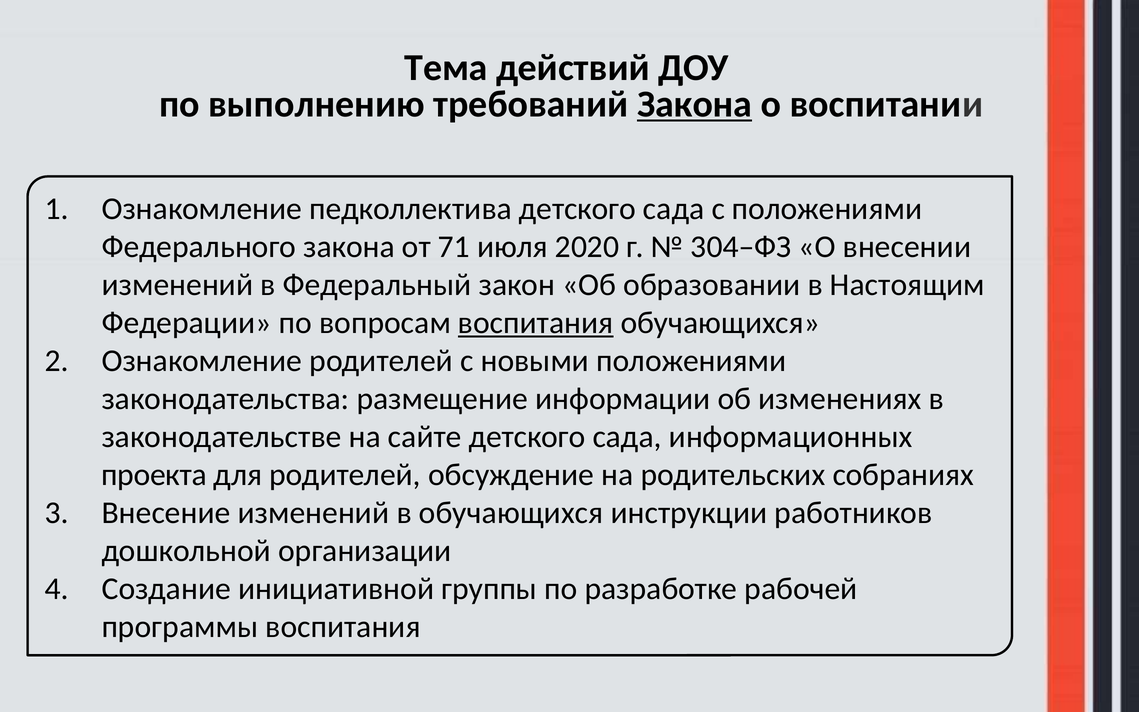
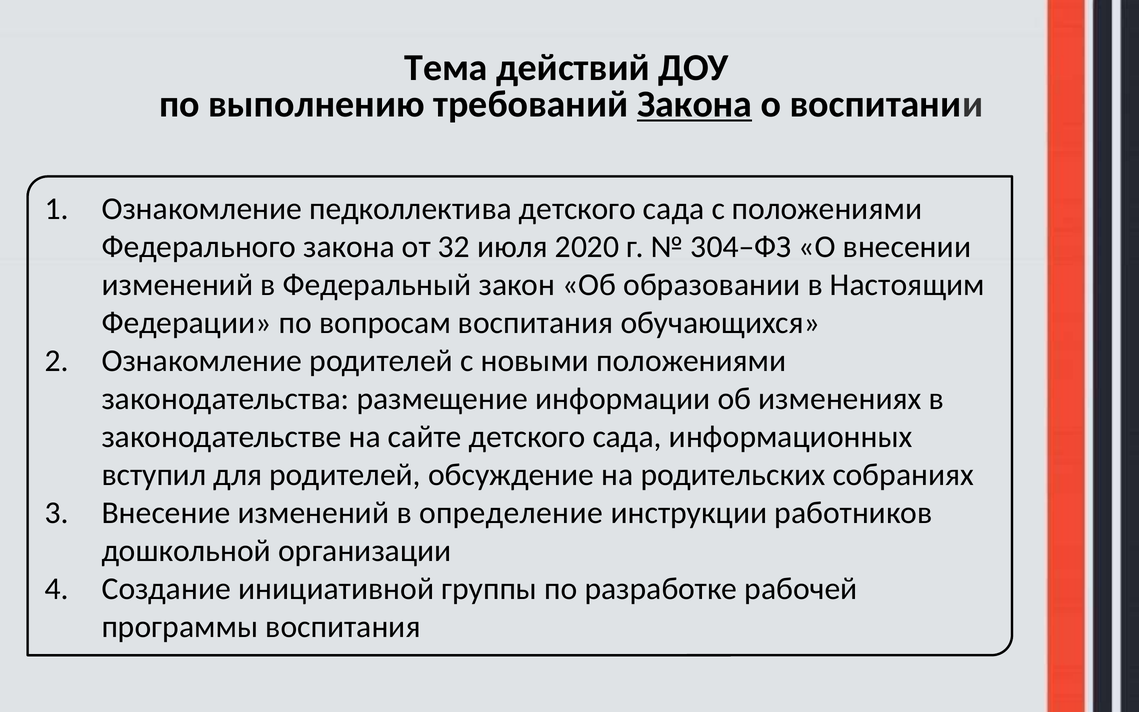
71: 71 -> 32 (454, 247)
воспитания underline: present -> none (536, 323)
проекта: проекта -> вступил (154, 475)
в обучающихся: обучающихся -> определение (511, 513)
